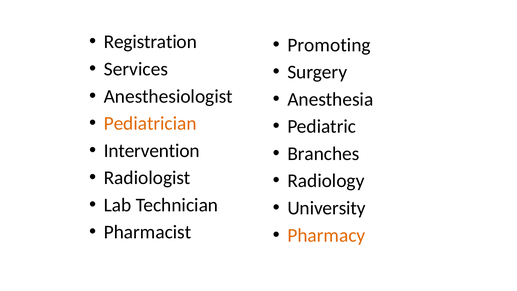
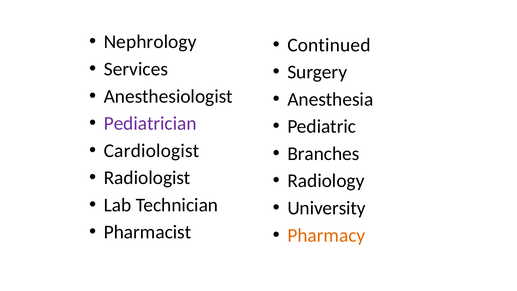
Registration: Registration -> Nephrology (150, 42)
Promoting: Promoting -> Continued (329, 45)
Pediatrician colour: orange -> purple (150, 123)
Intervention: Intervention -> Cardiologist (152, 151)
